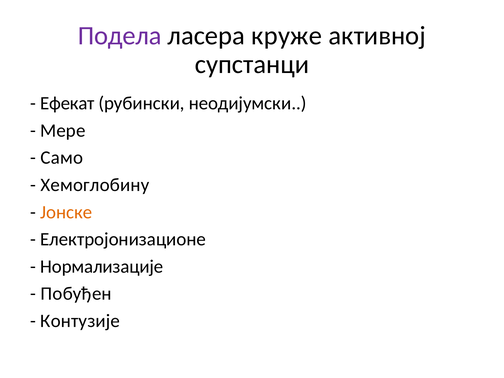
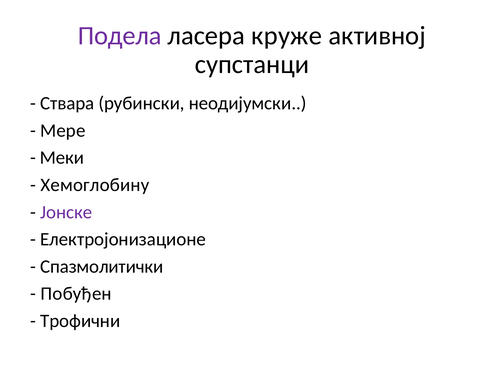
Ефекат: Ефекат -> Ствара (67, 103)
Само: Само -> Меки (62, 158)
Јонске colour: orange -> purple (66, 212)
Нормализације: Нормализације -> Спазмолитички (102, 266)
Контузије: Контузије -> Трофични (80, 321)
